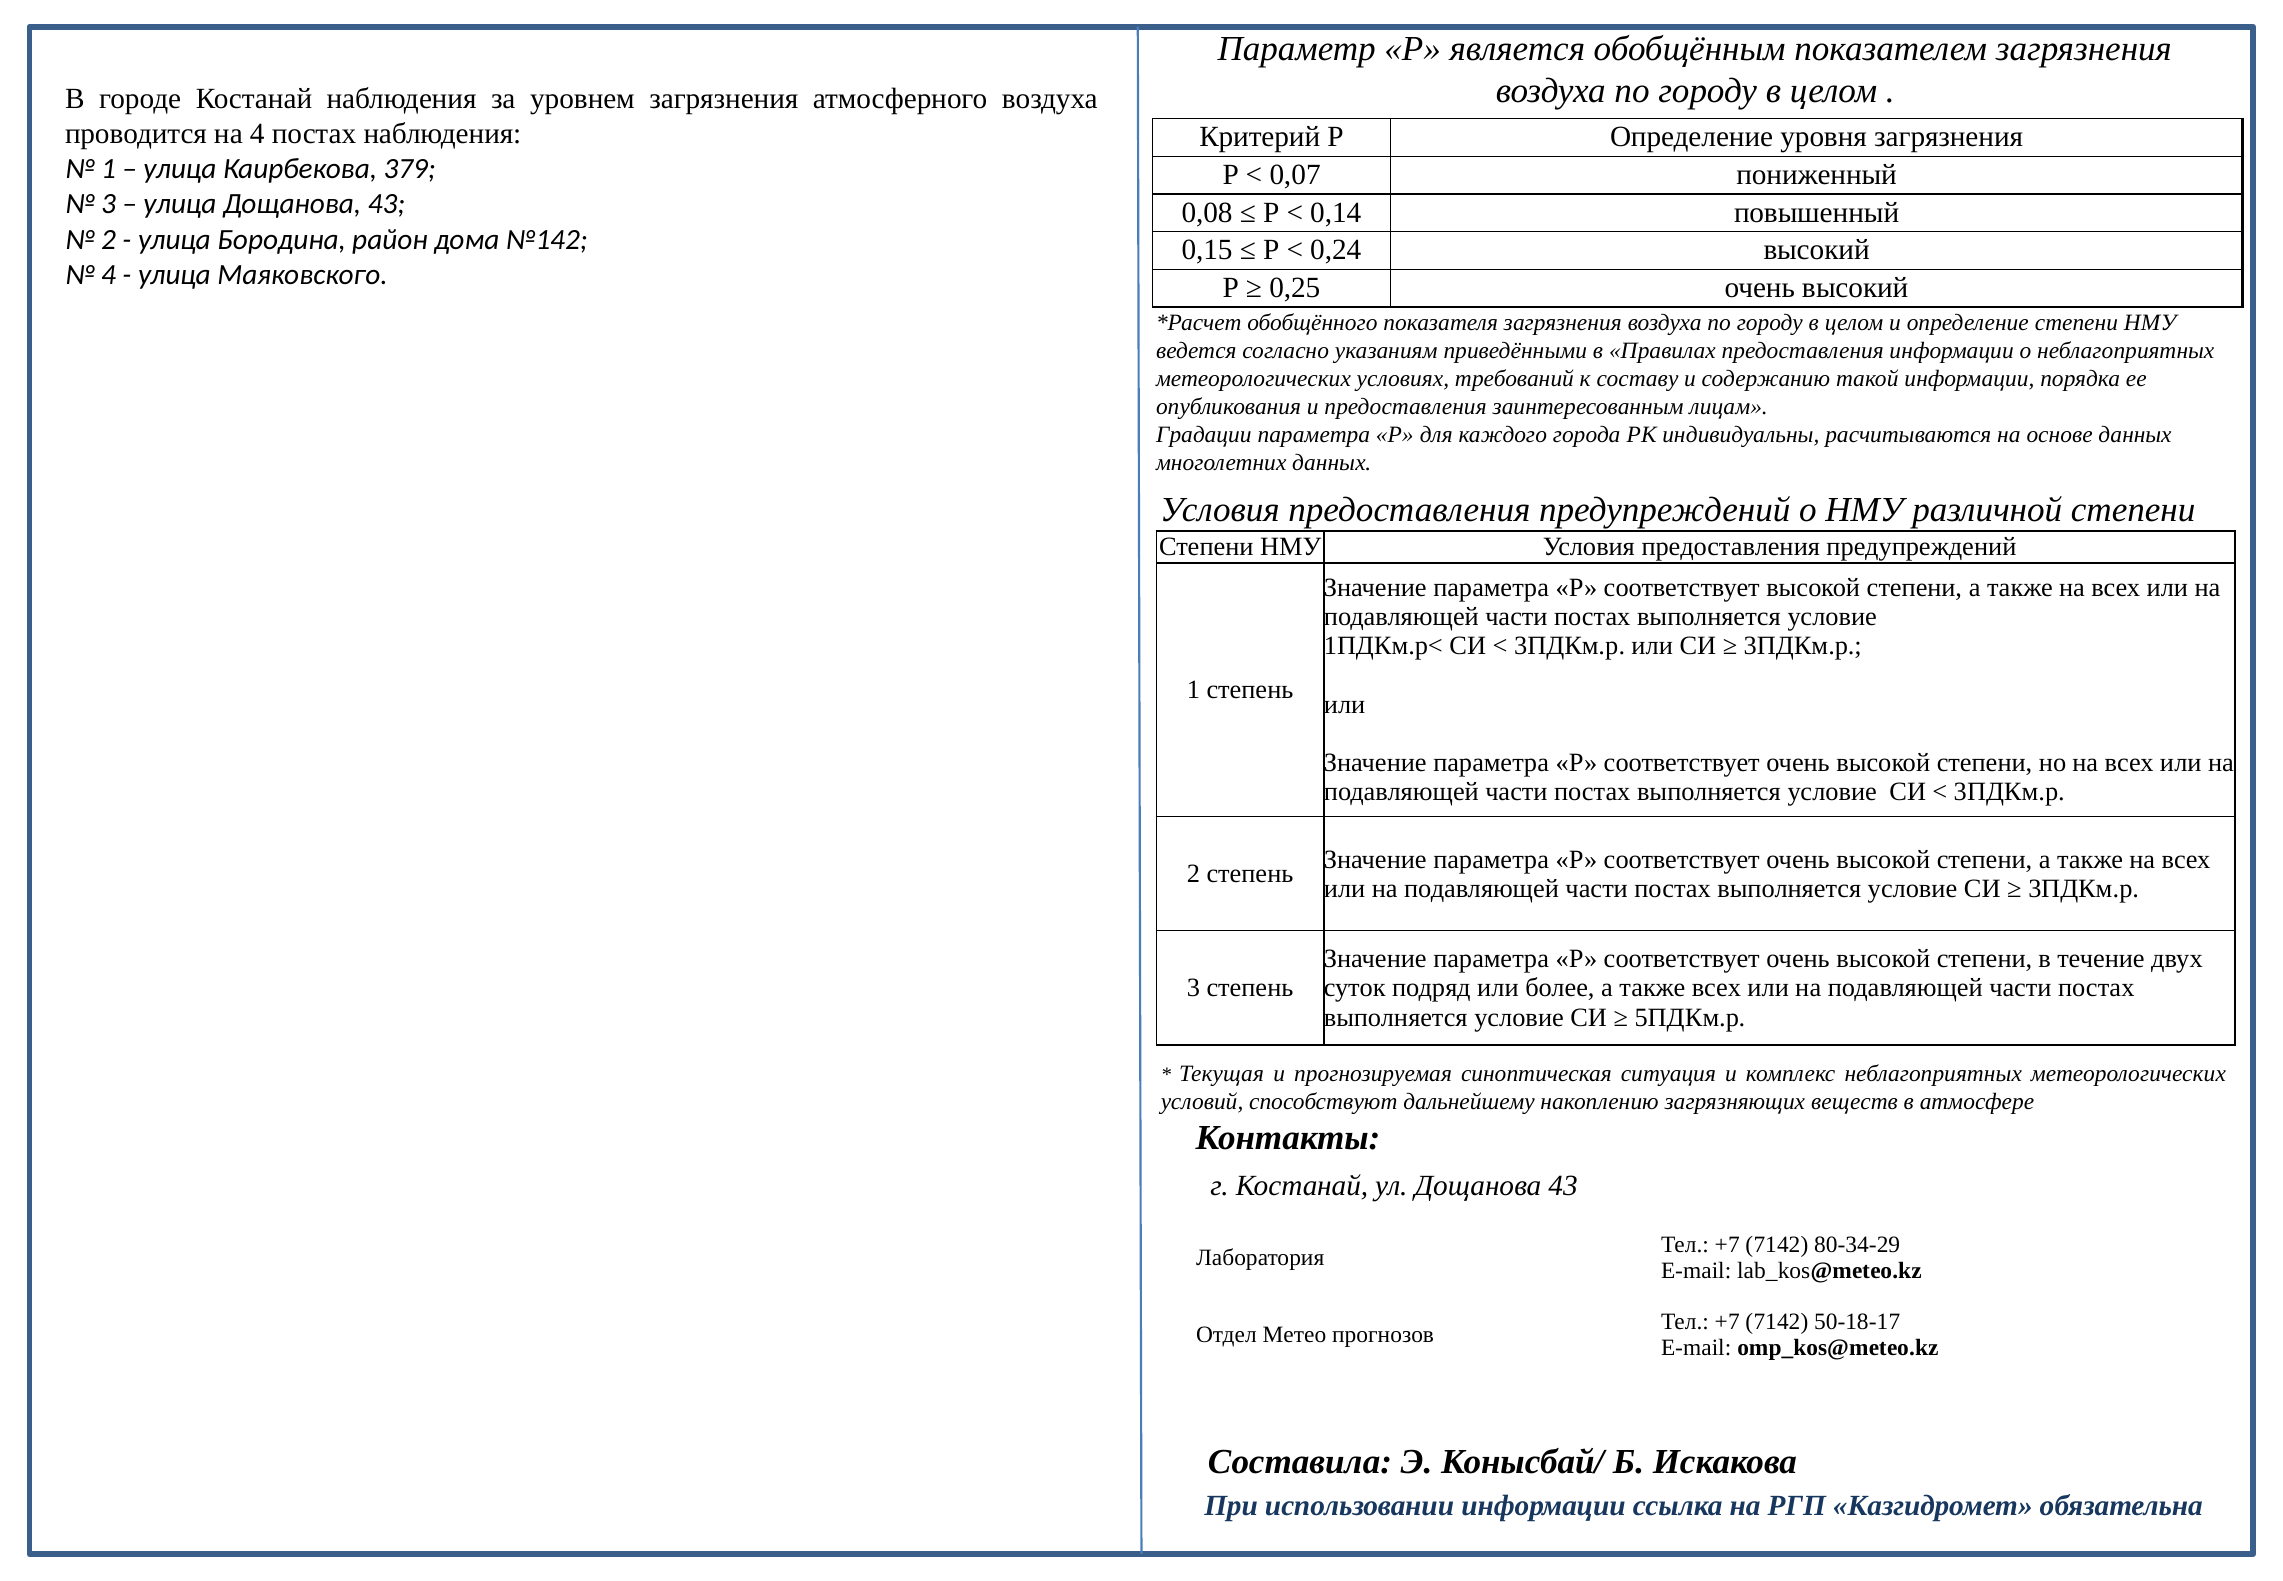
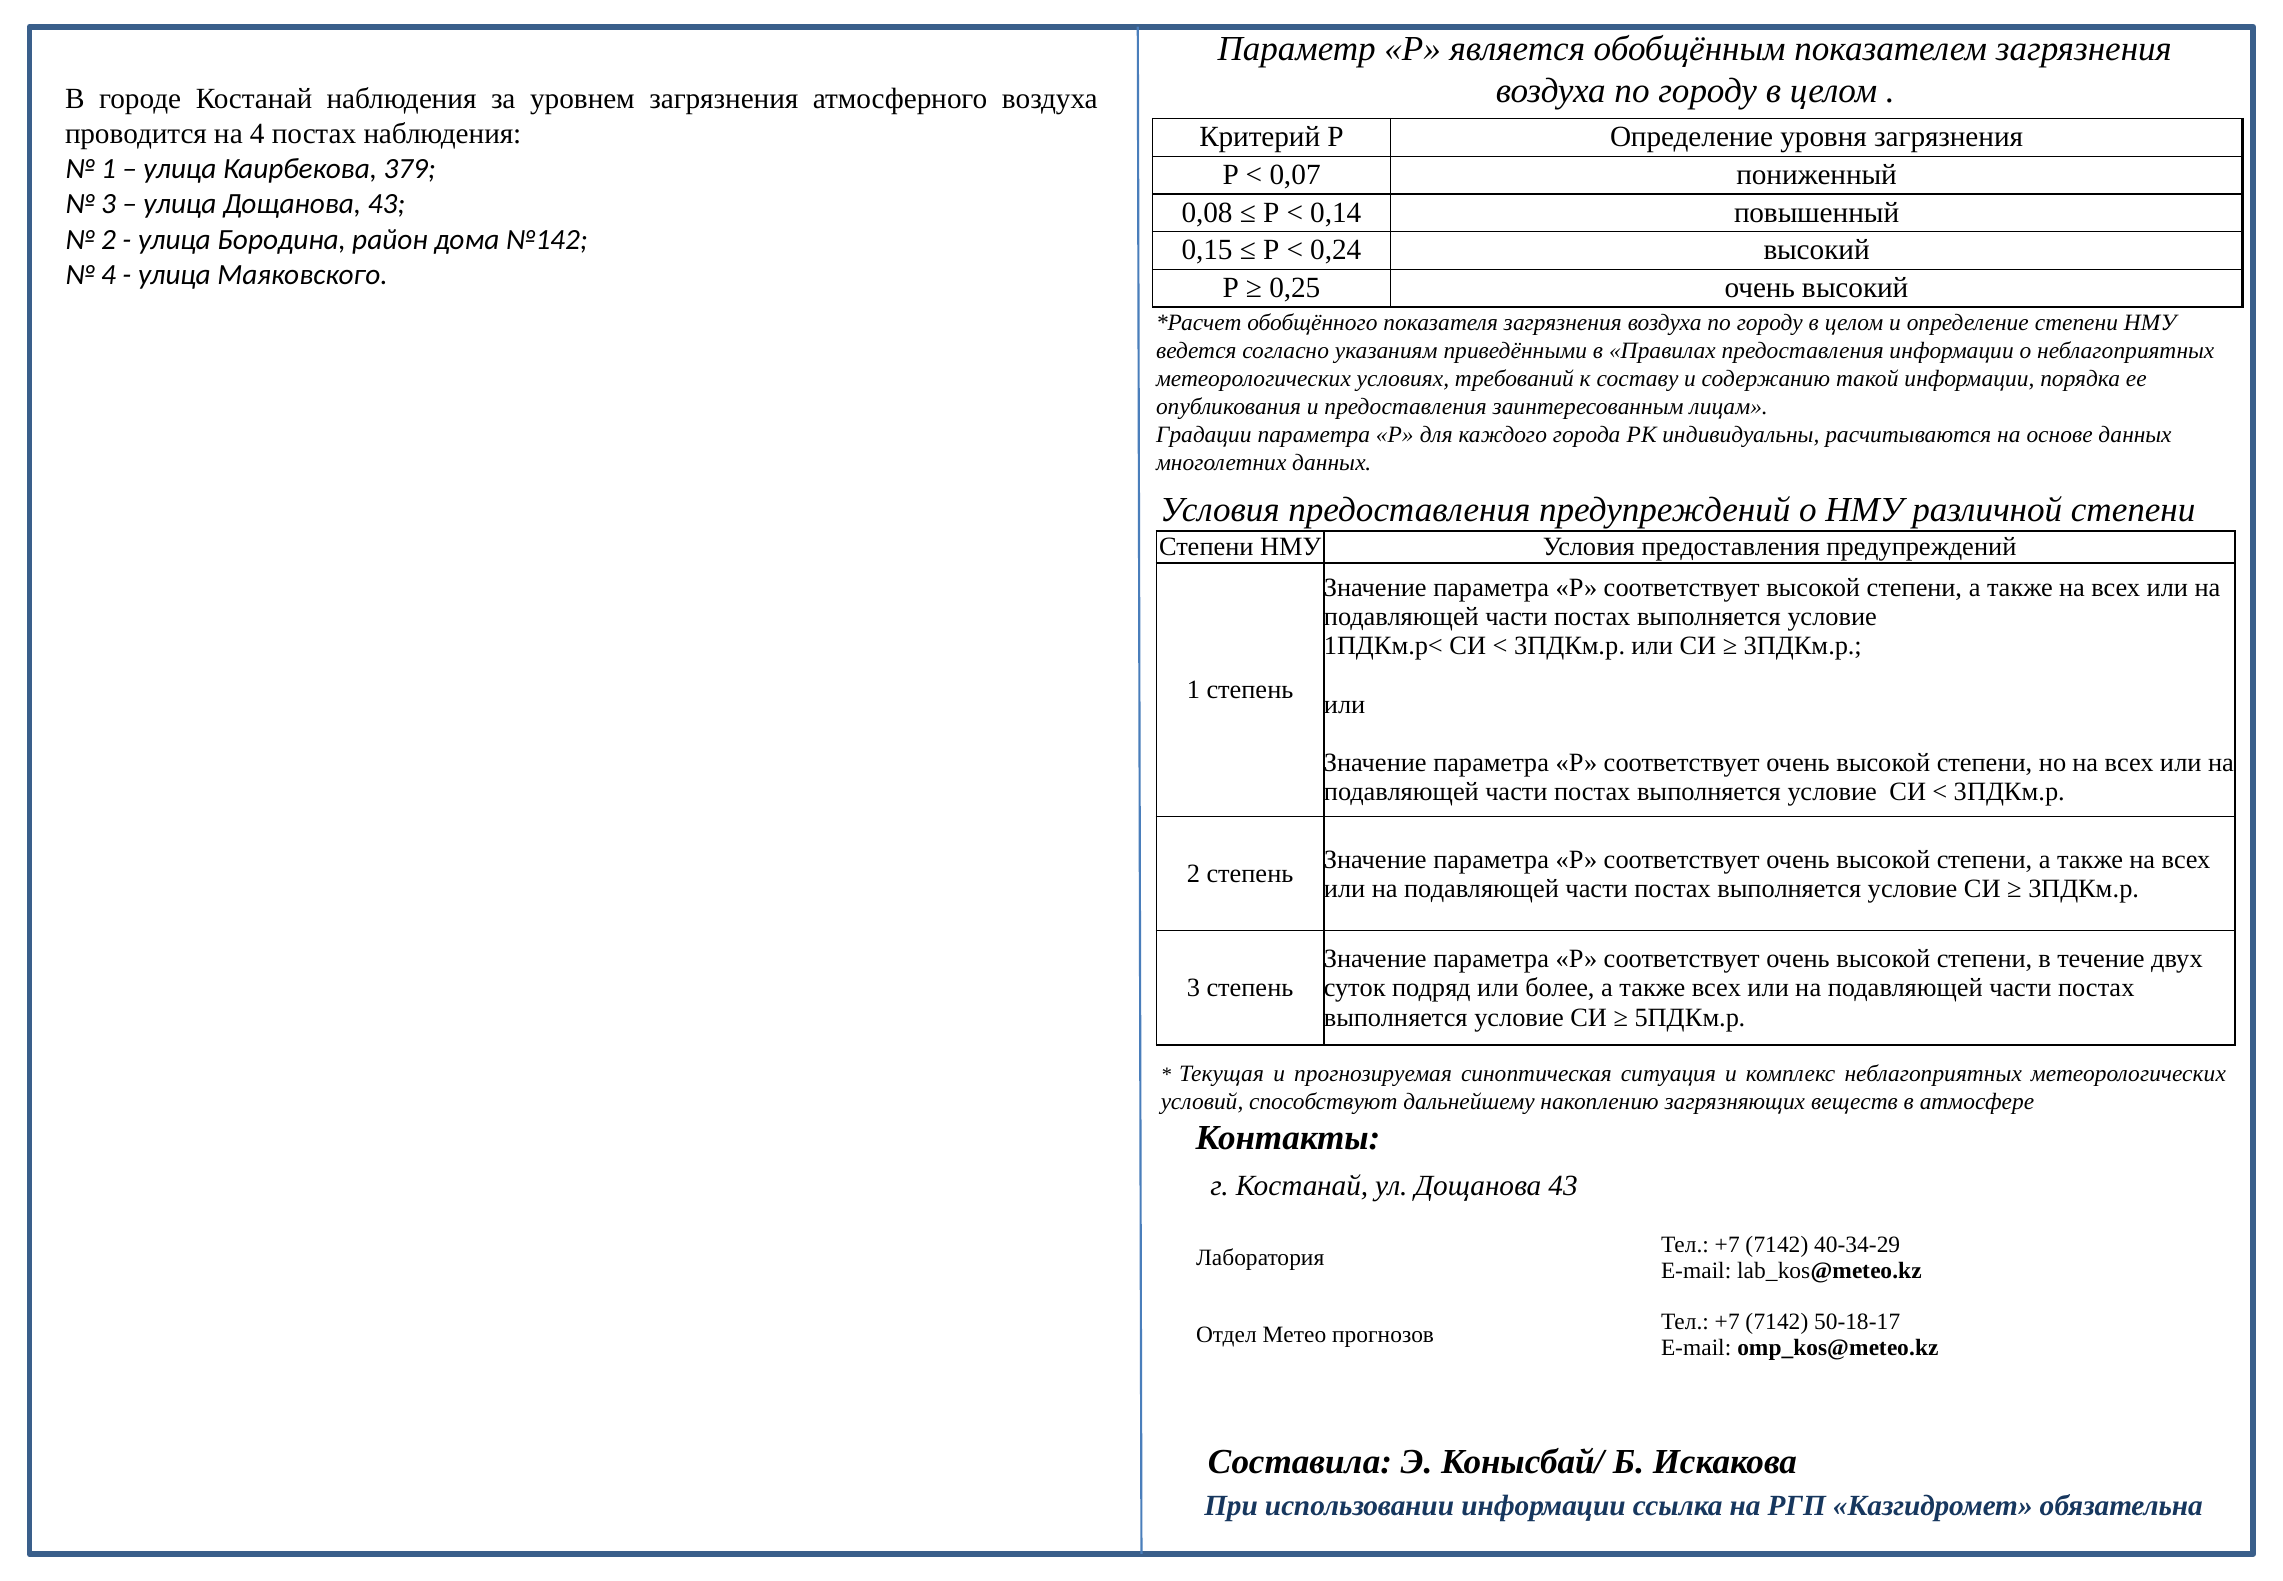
80-34-29: 80-34-29 -> 40-34-29 (1857, 1244)
